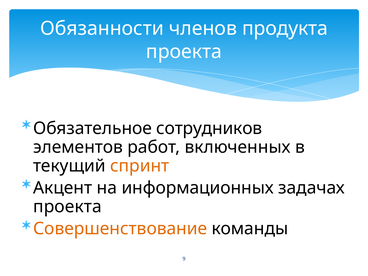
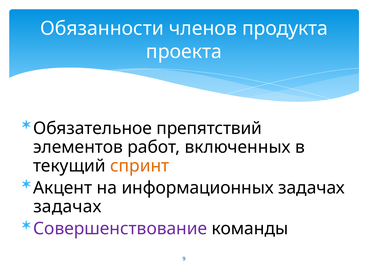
сотрудников: сотрудников -> препятствий (209, 128)
проекта: проекта -> задачах (67, 207)
Совершенствование colour: orange -> purple (120, 229)
